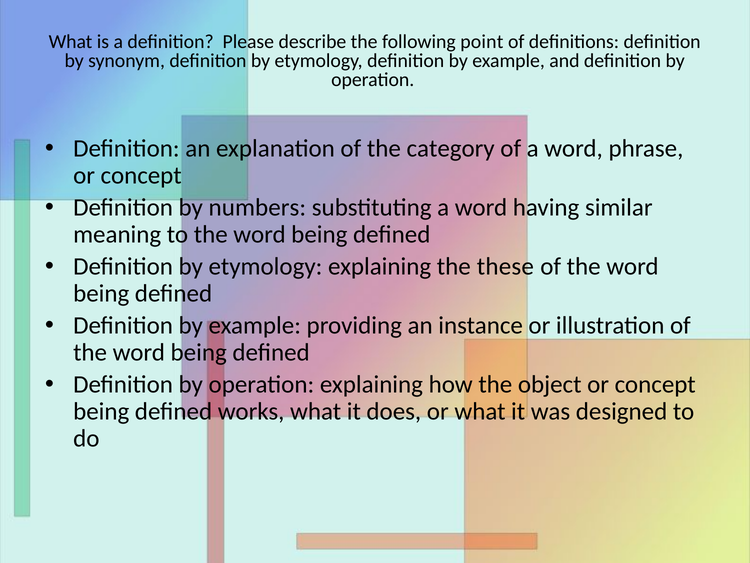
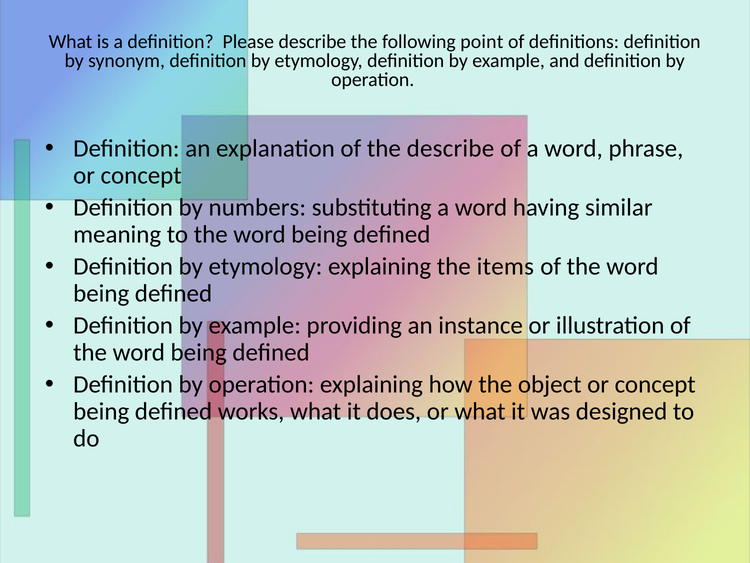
the category: category -> describe (450, 148)
these: these -> items (505, 266)
